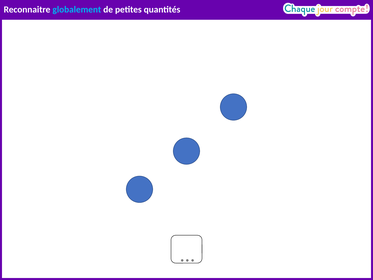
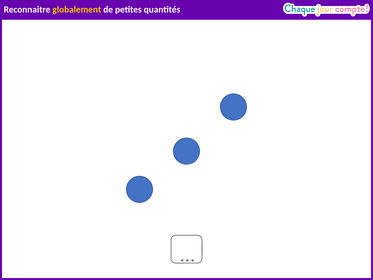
globalement colour: light blue -> yellow (77, 10)
